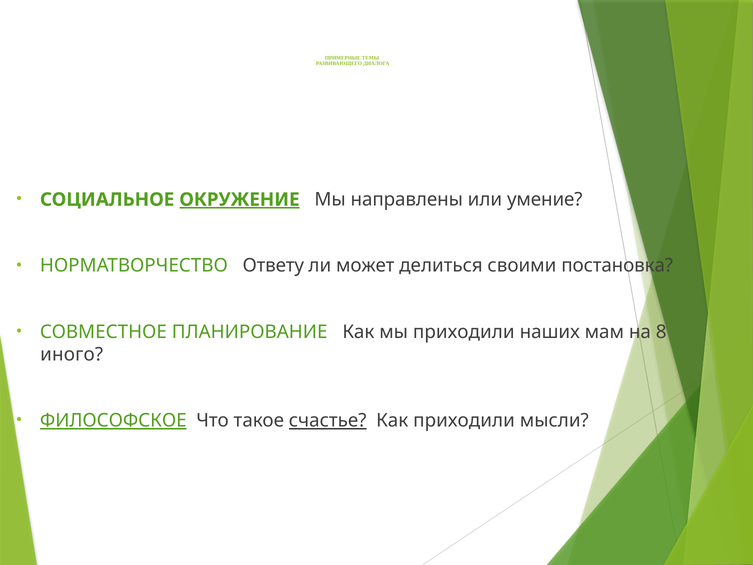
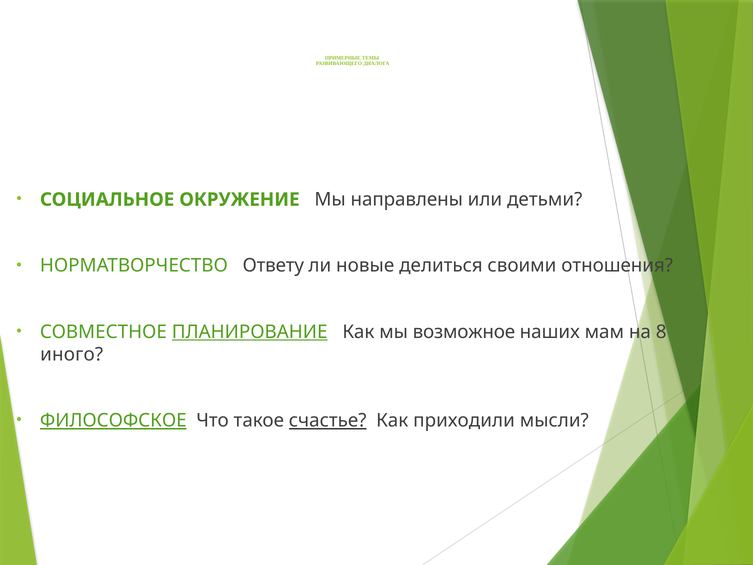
ОКРУЖЕНИЕ underline: present -> none (239, 199)
умение: умение -> детьми (545, 199)
может: может -> новые (365, 266)
постановка: постановка -> отношения (617, 266)
ПЛАНИРОВАНИЕ underline: none -> present (250, 332)
мы приходили: приходили -> возможное (464, 332)
